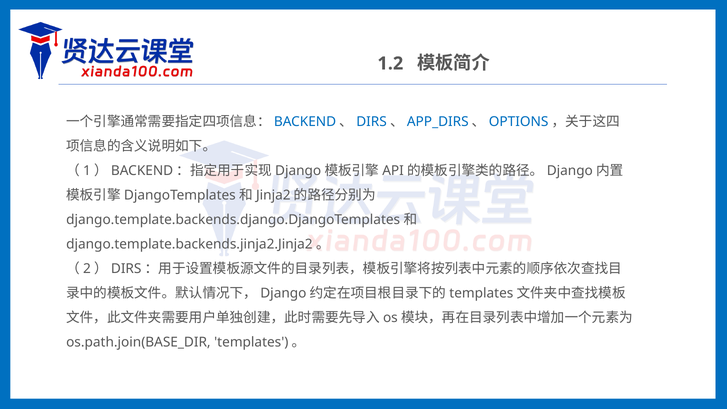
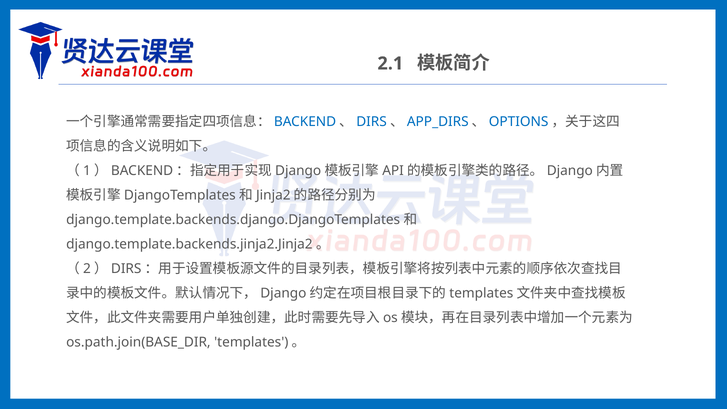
1.2: 1.2 -> 2.1 (390, 63)
